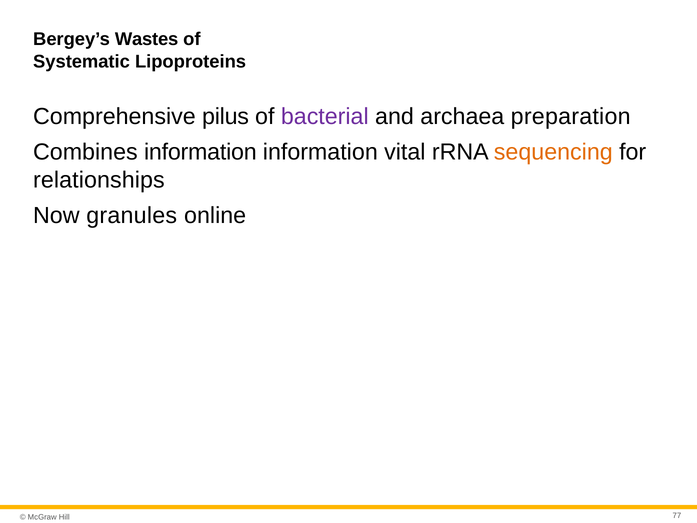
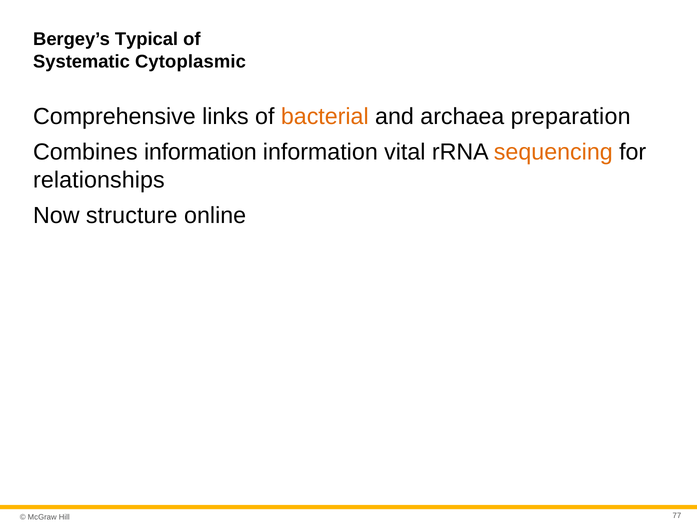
Wastes: Wastes -> Typical (147, 39)
Lipoproteins: Lipoproteins -> Cytoplasmic (190, 61)
pilus: pilus -> links (225, 116)
bacterial colour: purple -> orange (325, 116)
granules: granules -> structure (132, 215)
